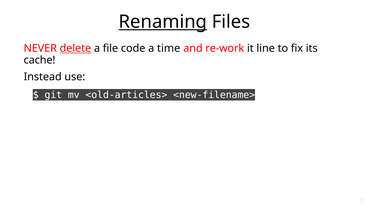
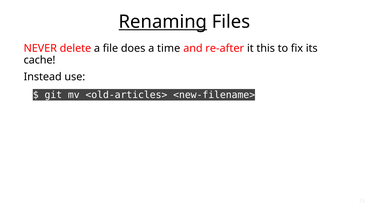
delete underline: present -> none (75, 48)
code: code -> does (133, 48)
re-work: re-work -> re-after (225, 48)
line: line -> this (266, 48)
